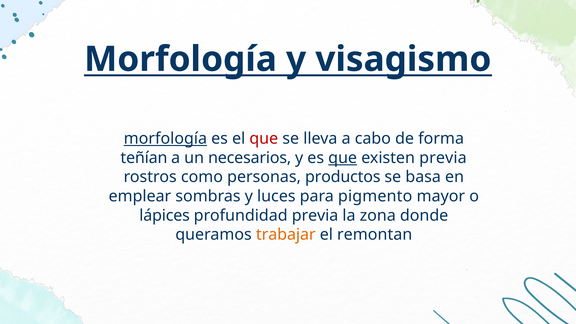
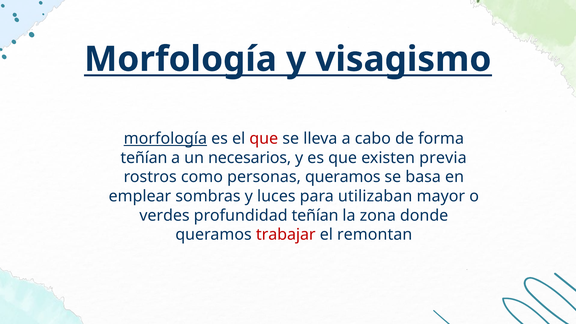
que underline: present -> none (343, 158)
personas productos: productos -> queramos (343, 177)
pigmento: pigmento -> utilizaban (375, 196)
lápices: lápices -> verdes (164, 215)
profundidad previa: previa -> teñían (315, 215)
trabajar colour: orange -> red (286, 235)
